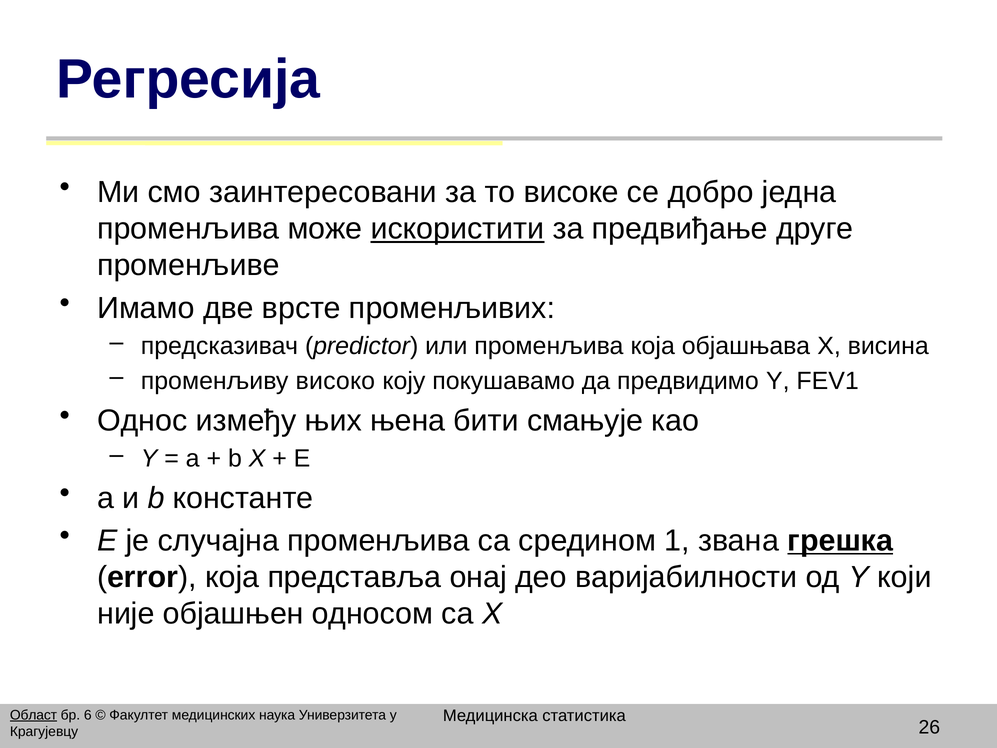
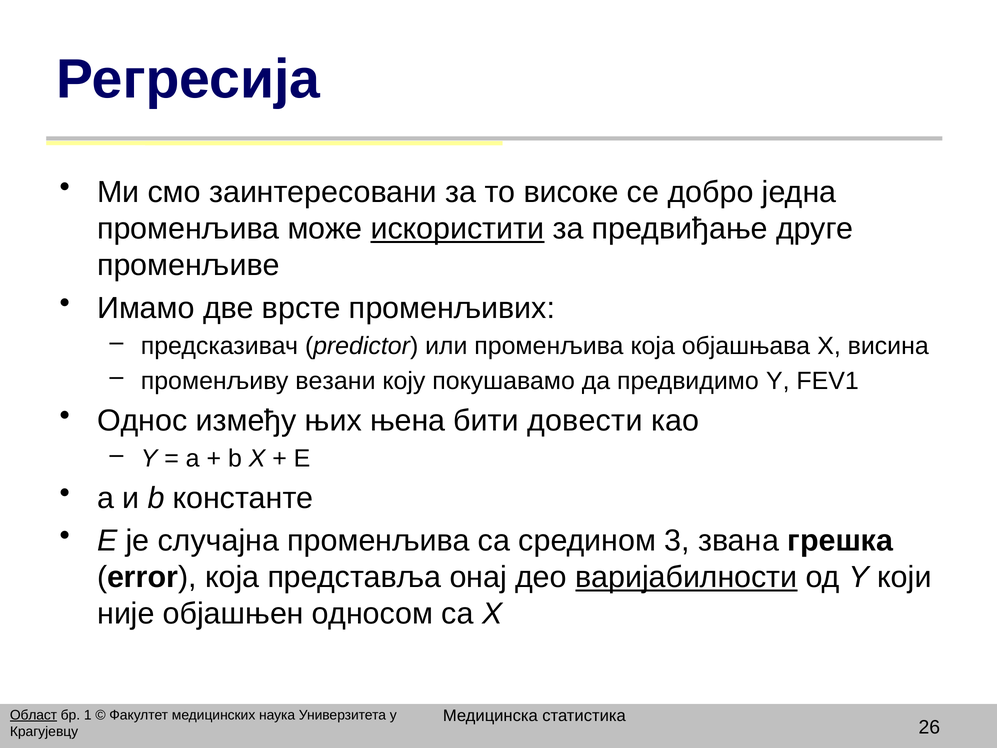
високо: високо -> везани (335, 381)
смањује: смањује -> довести (585, 420)
1: 1 -> 3 (677, 541)
грешка underline: present -> none (840, 541)
варијабилности underline: none -> present (686, 577)
6: 6 -> 1 (88, 715)
